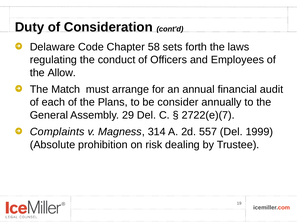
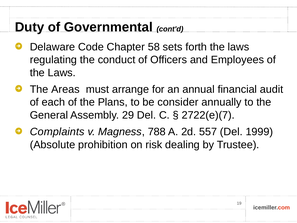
Consideration: Consideration -> Governmental (108, 27)
Allow: Allow -> Laws (62, 73)
Match: Match -> Areas (66, 89)
314: 314 -> 788 (157, 132)
